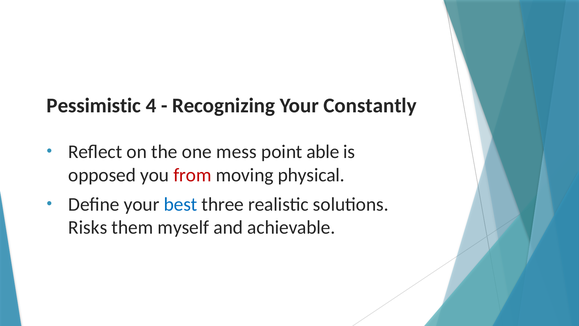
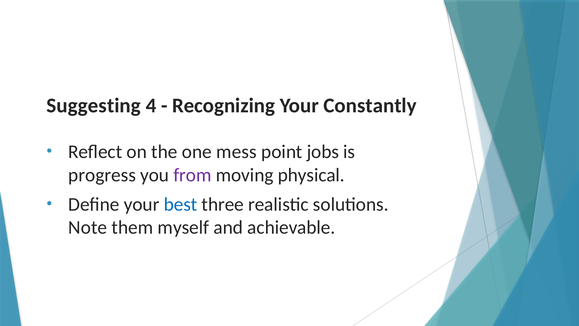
Pessimistic: Pessimistic -> Suggesting (94, 106)
able: able -> jobs (323, 152)
opposed: opposed -> progress (102, 175)
from colour: red -> purple (192, 175)
Risks: Risks -> Note (88, 227)
